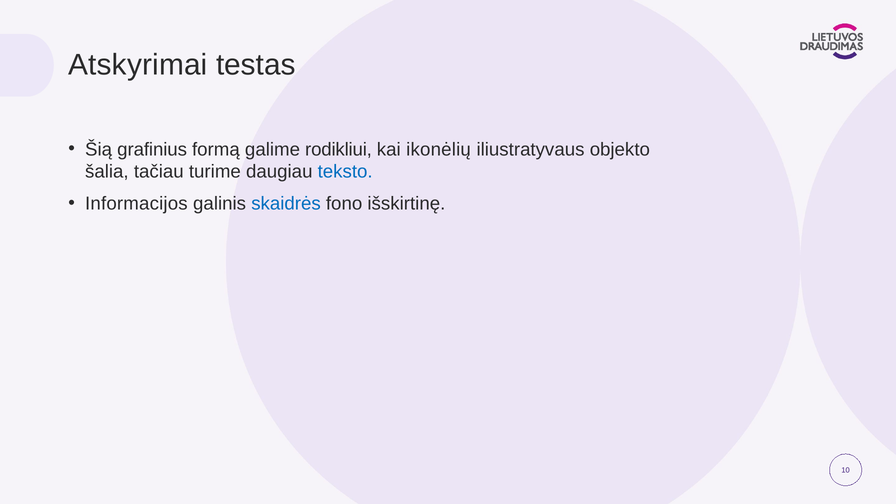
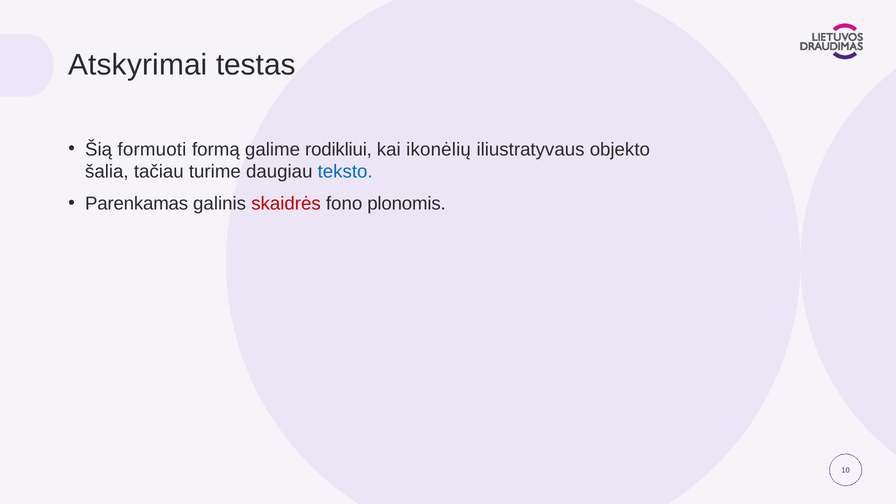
grafinius: grafinius -> formuoti (152, 149)
Informacijos: Informacijos -> Parenkamas (137, 204)
skaidrės colour: blue -> red (286, 204)
išskirtinę: išskirtinę -> plonomis (407, 204)
